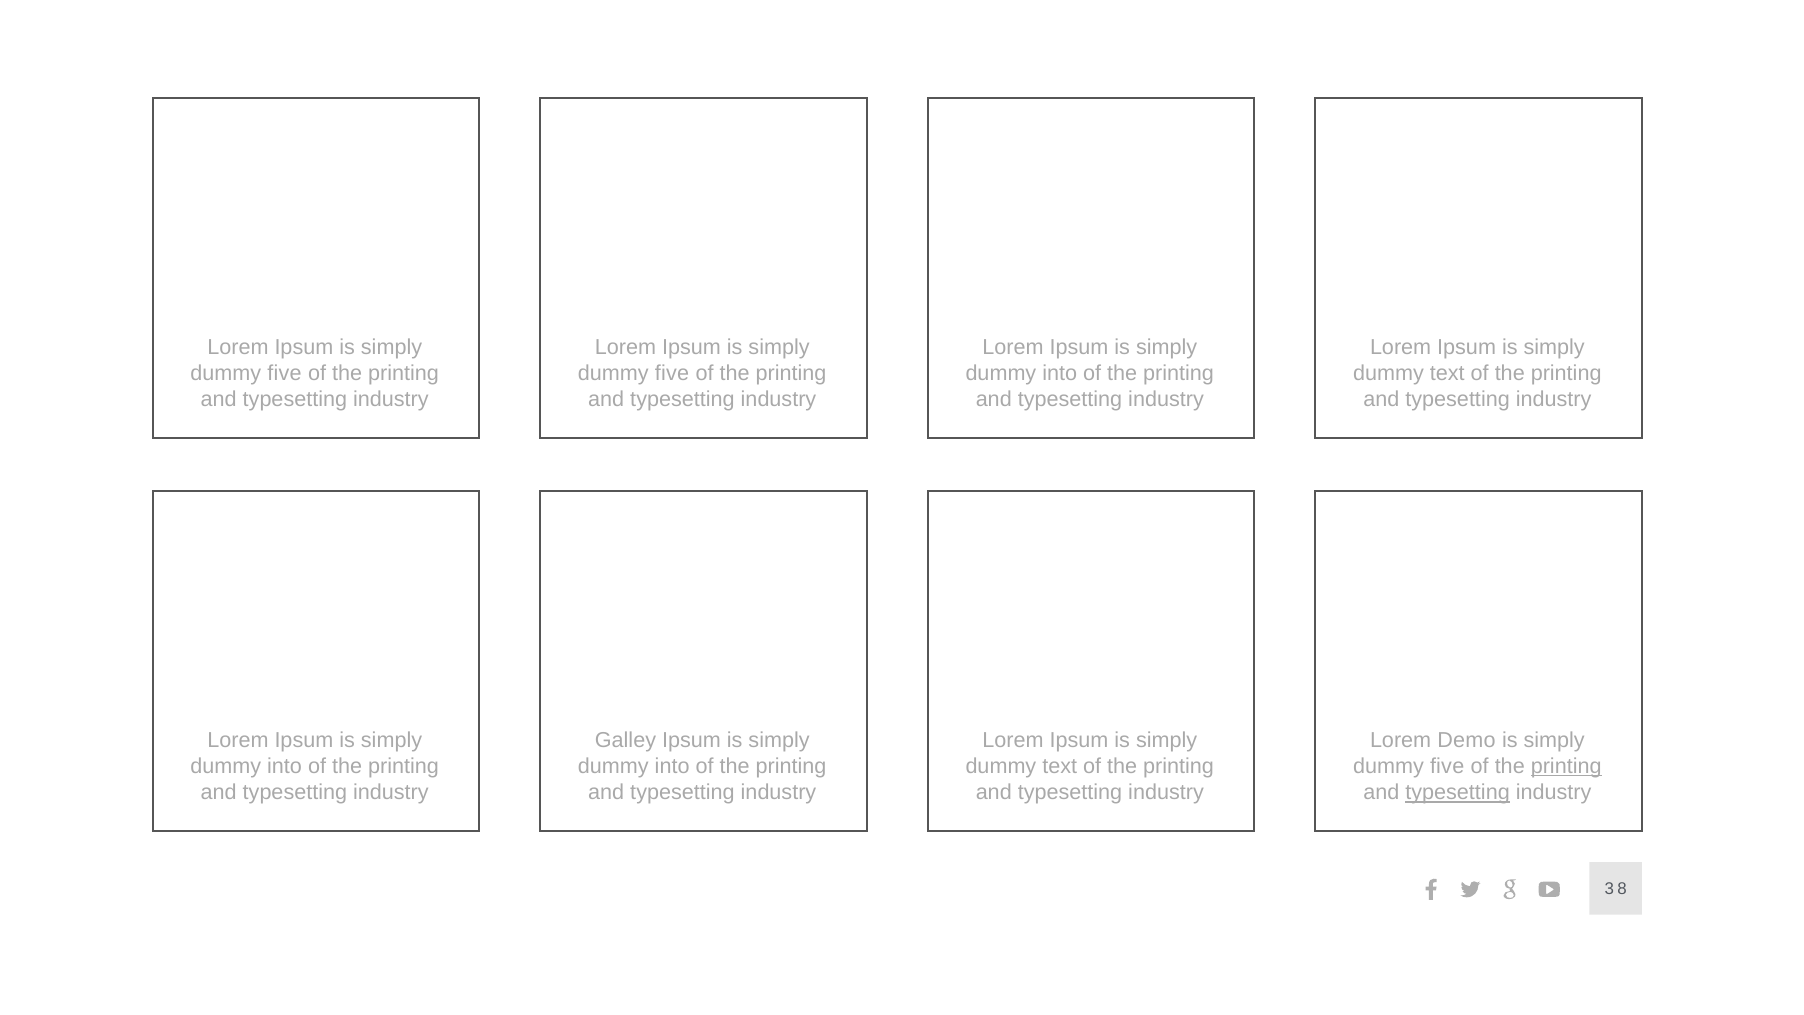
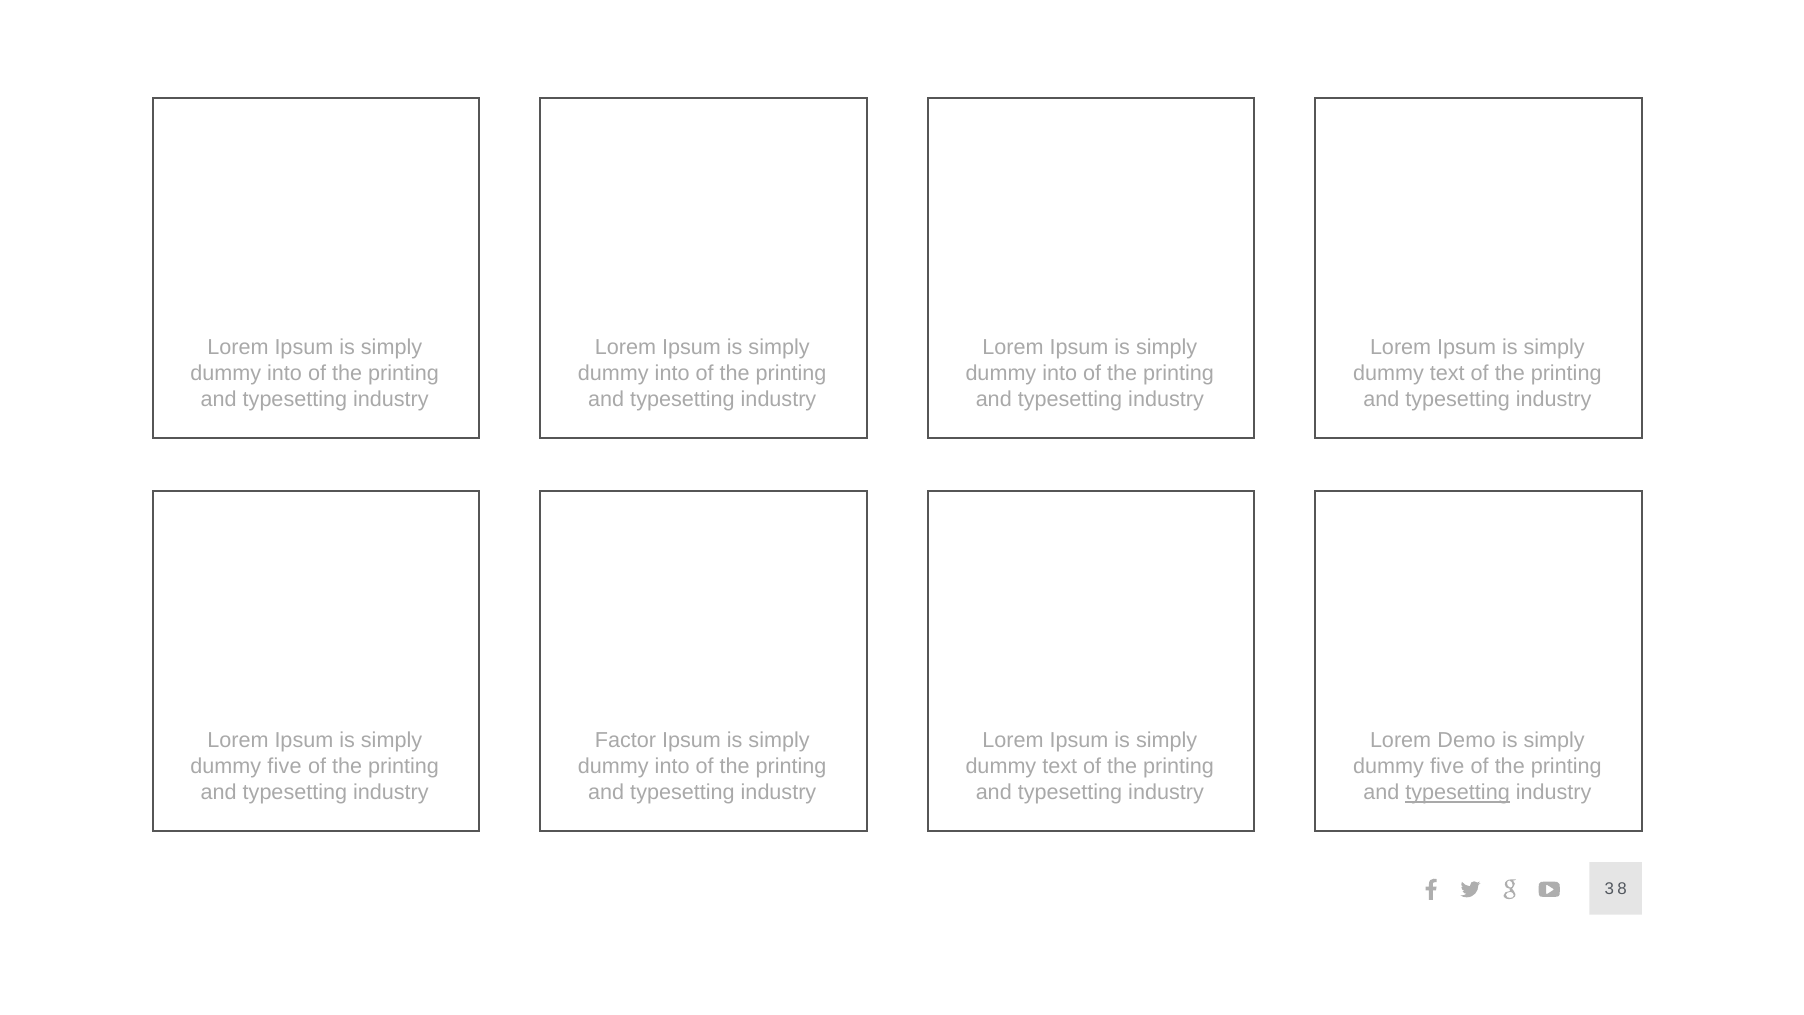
five: five -> into (285, 373)
five: five -> into (672, 373)
Galley: Galley -> Factor (625, 740)
into: into -> five (284, 766)
printing underline: present -> none (1566, 766)
